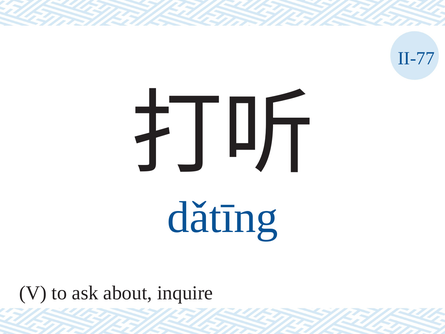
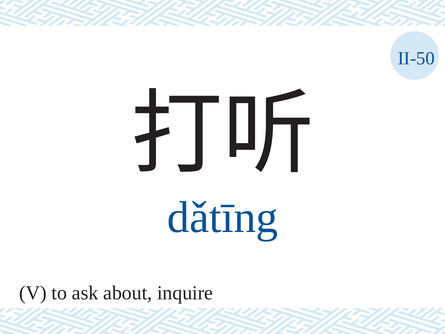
II-77: II-77 -> II-50 (416, 58)
